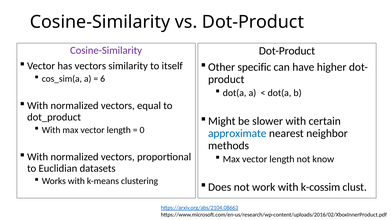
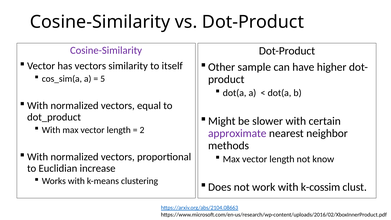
specific: specific -> sample (254, 67)
6: 6 -> 5 (103, 79)
0: 0 -> 2 (142, 130)
approximate colour: blue -> purple (237, 133)
datasets: datasets -> increase (98, 168)
